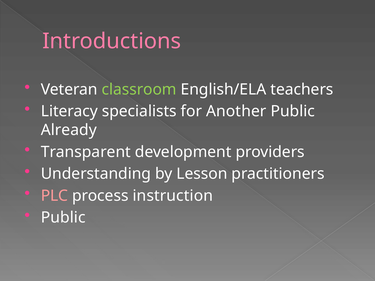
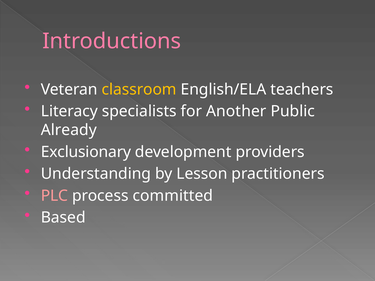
classroom colour: light green -> yellow (139, 90)
Transparent: Transparent -> Exclusionary (86, 152)
instruction: instruction -> committed (173, 196)
Public: Public -> Based (63, 218)
